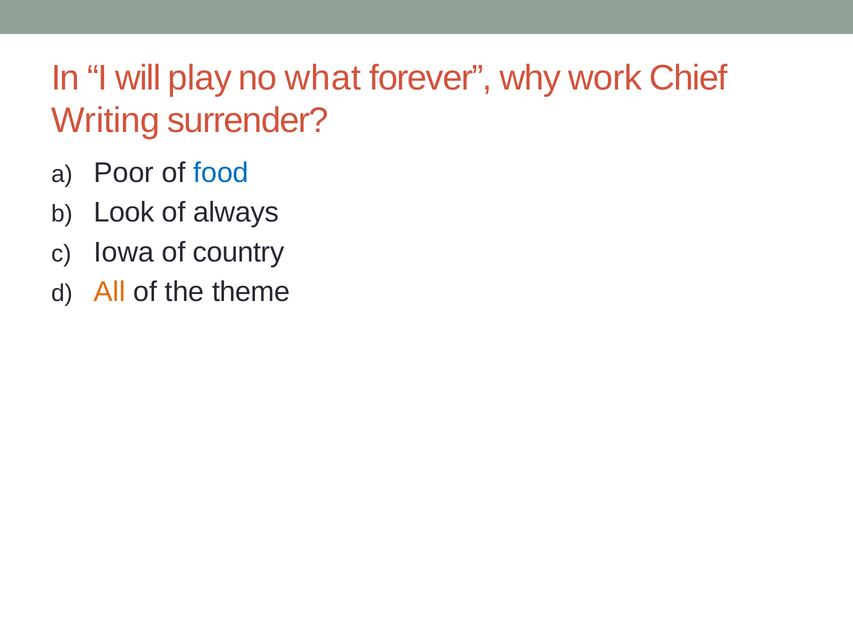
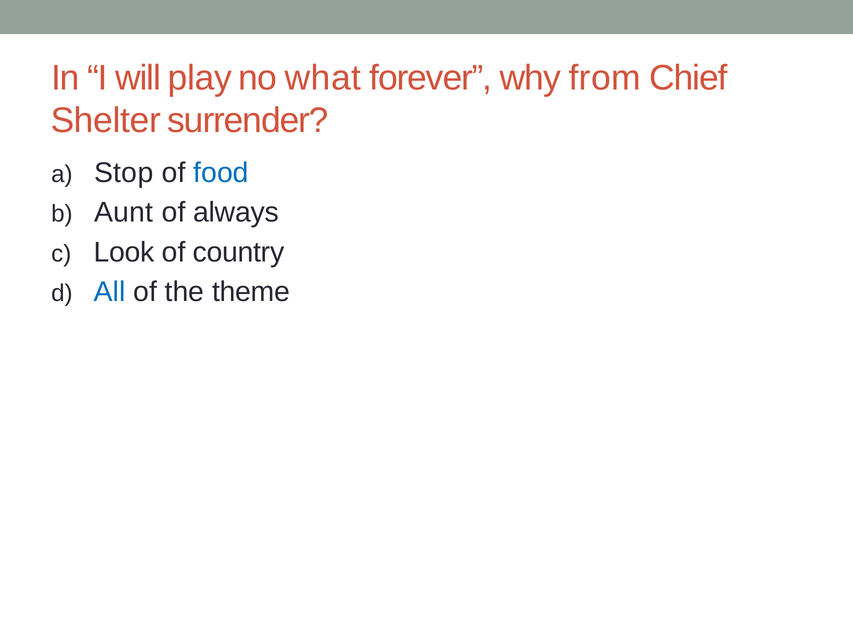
work: work -> from (605, 78)
Writing: Writing -> Shelter (106, 120)
Poor: Poor -> Stop (124, 173)
Look: Look -> Aunt (124, 212)
Iowa: Iowa -> Look (124, 252)
All colour: orange -> blue (110, 292)
